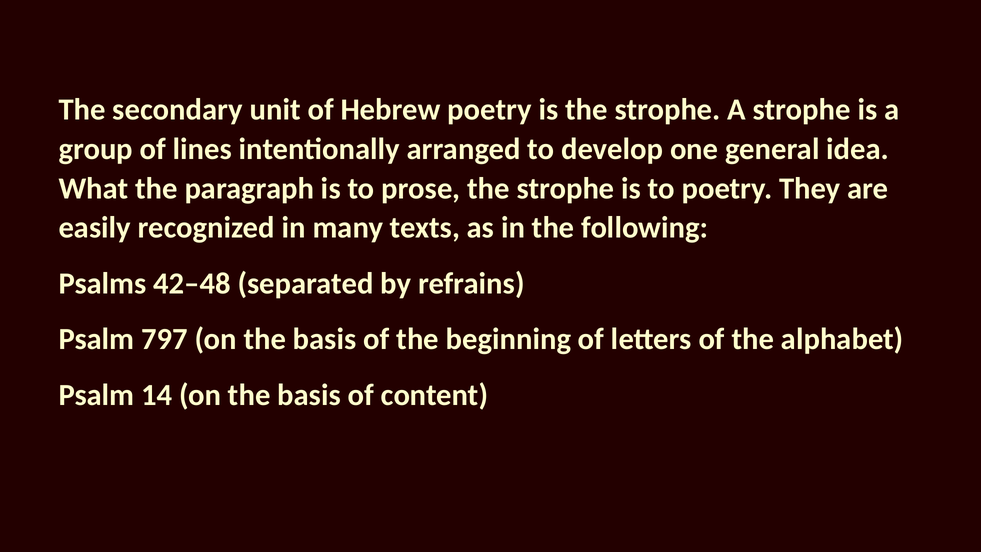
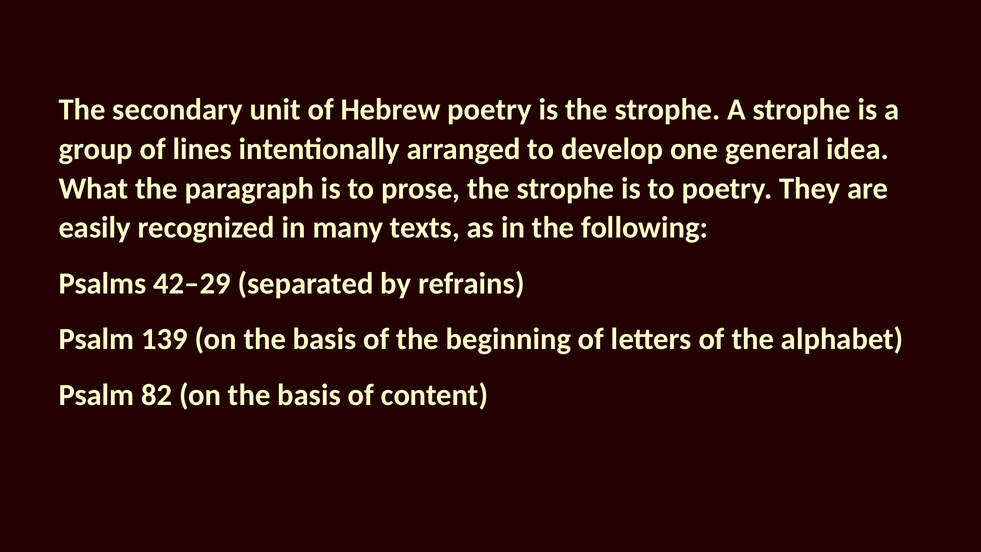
42–48: 42–48 -> 42–29 (192, 283)
797: 797 -> 139 (164, 339)
14: 14 -> 82 (157, 395)
